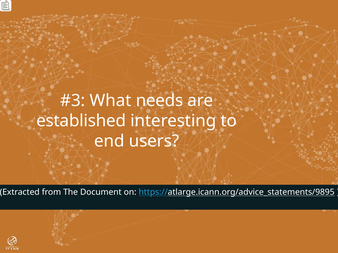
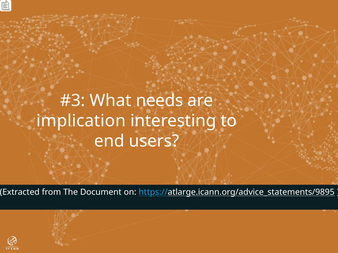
established: established -> implication (81, 121)
